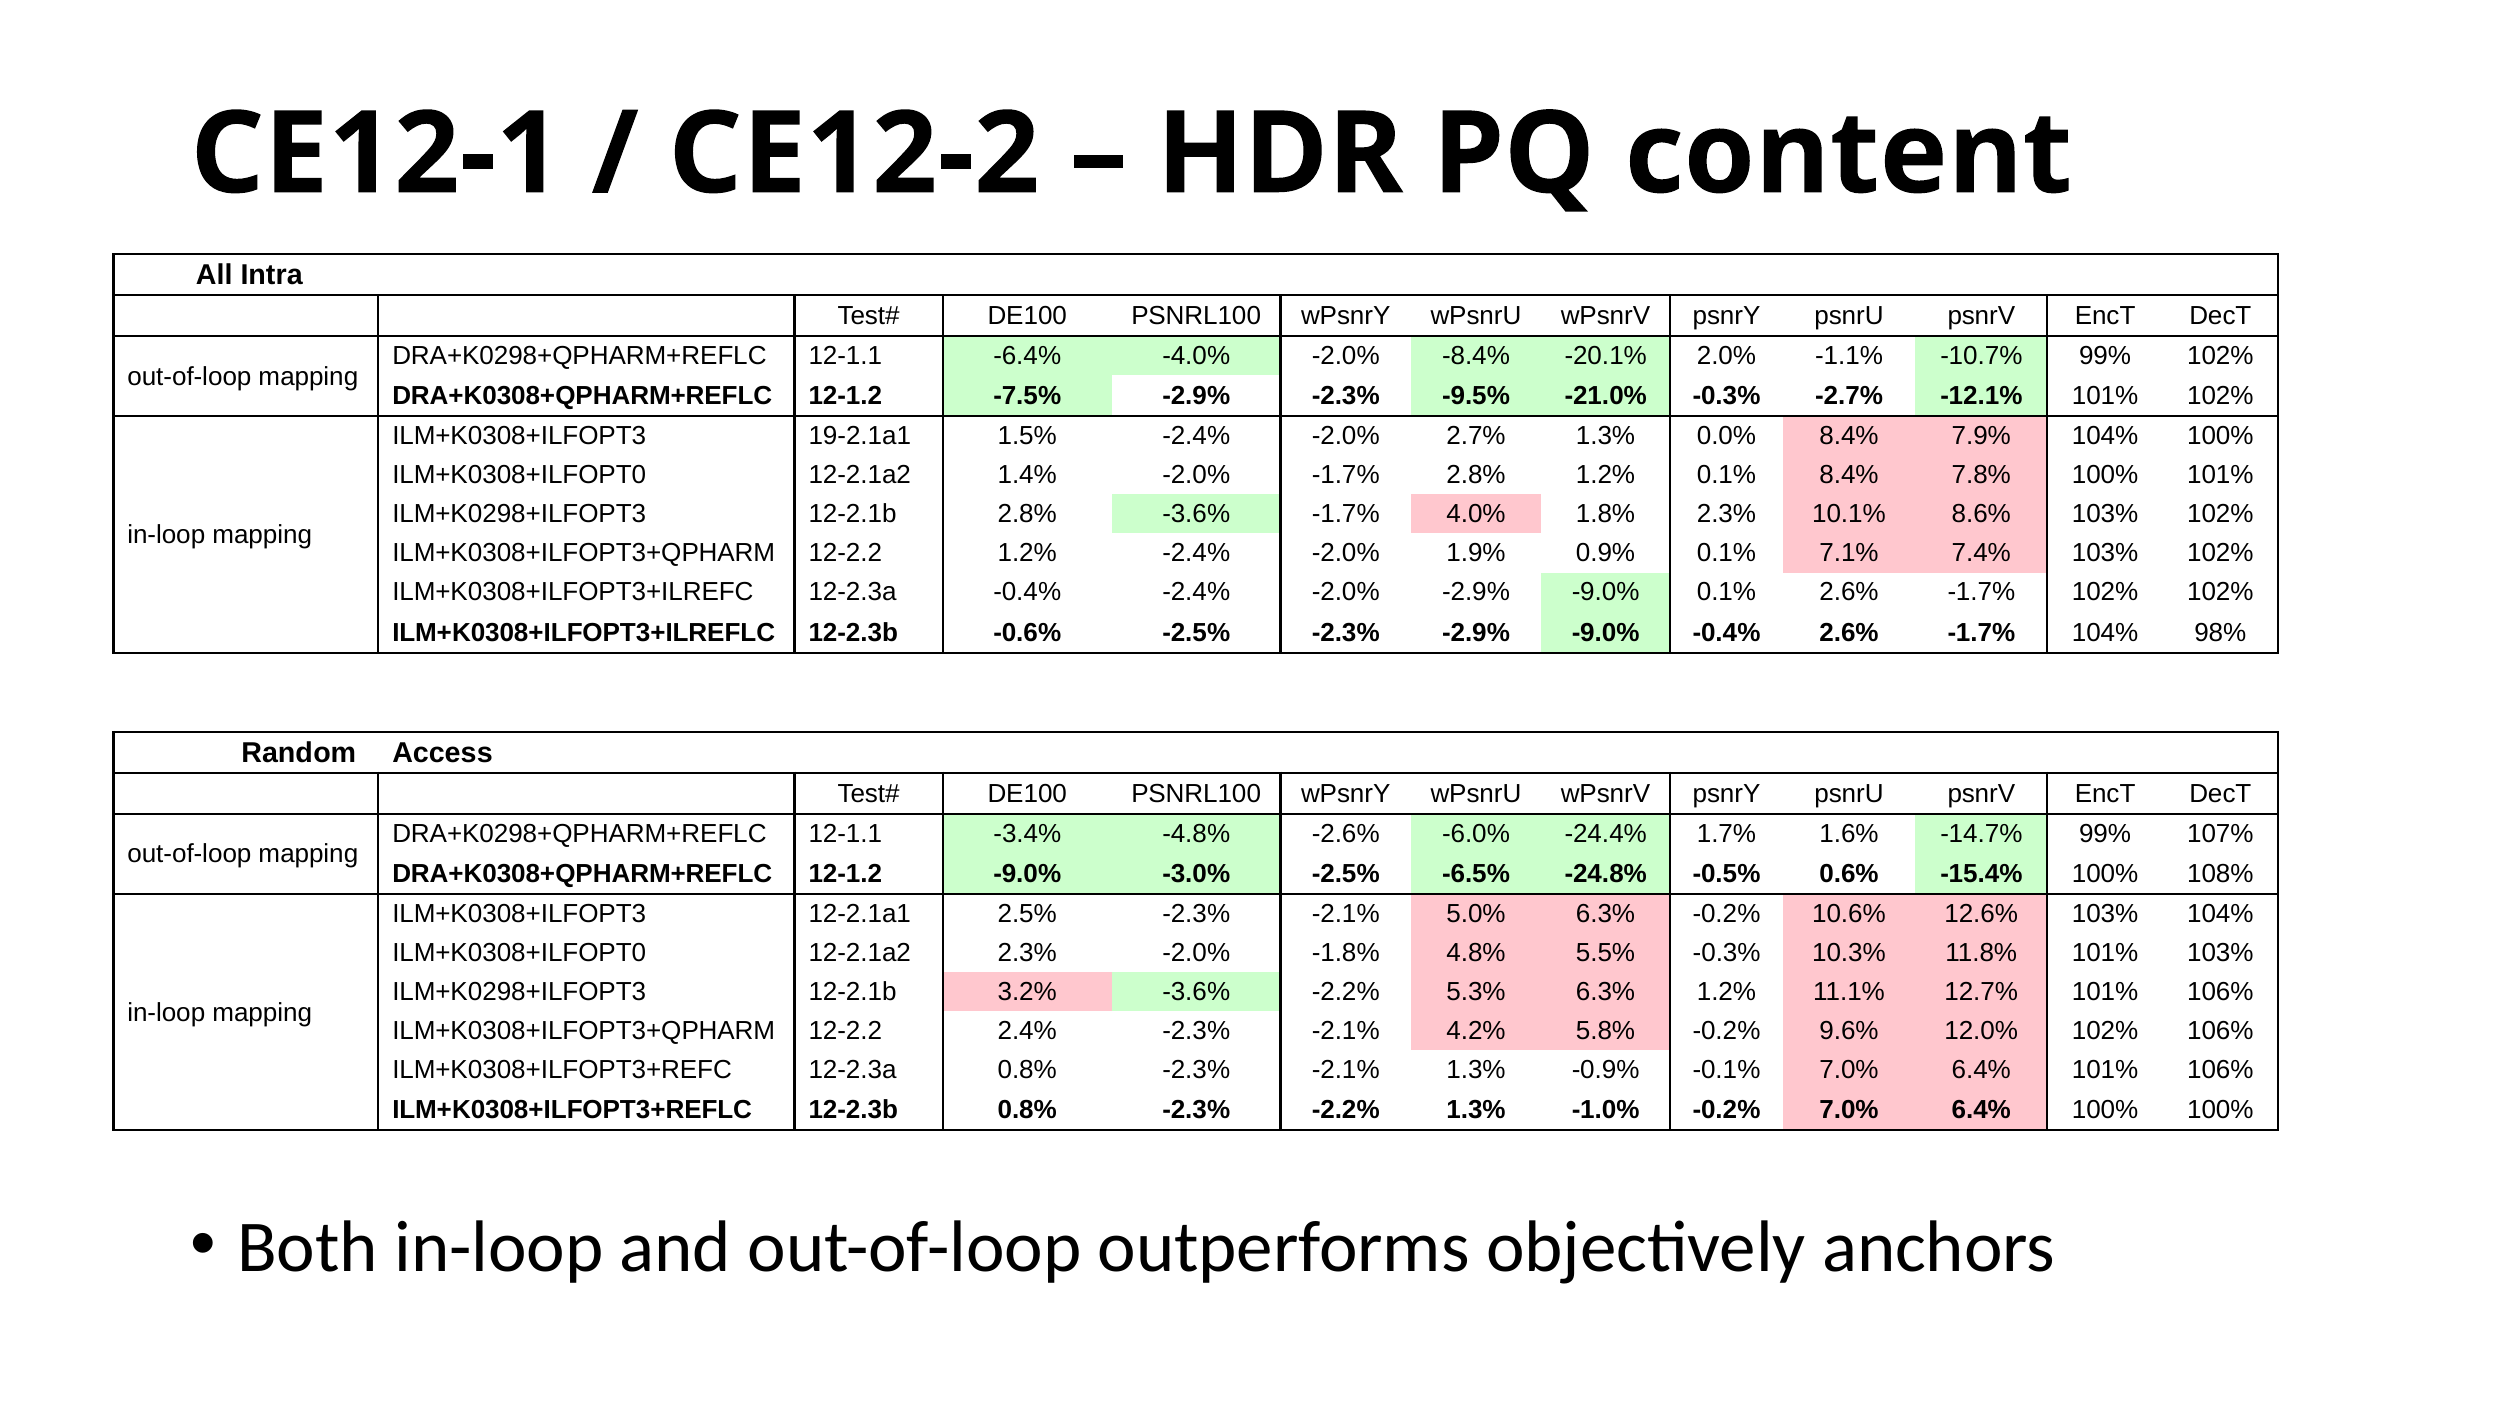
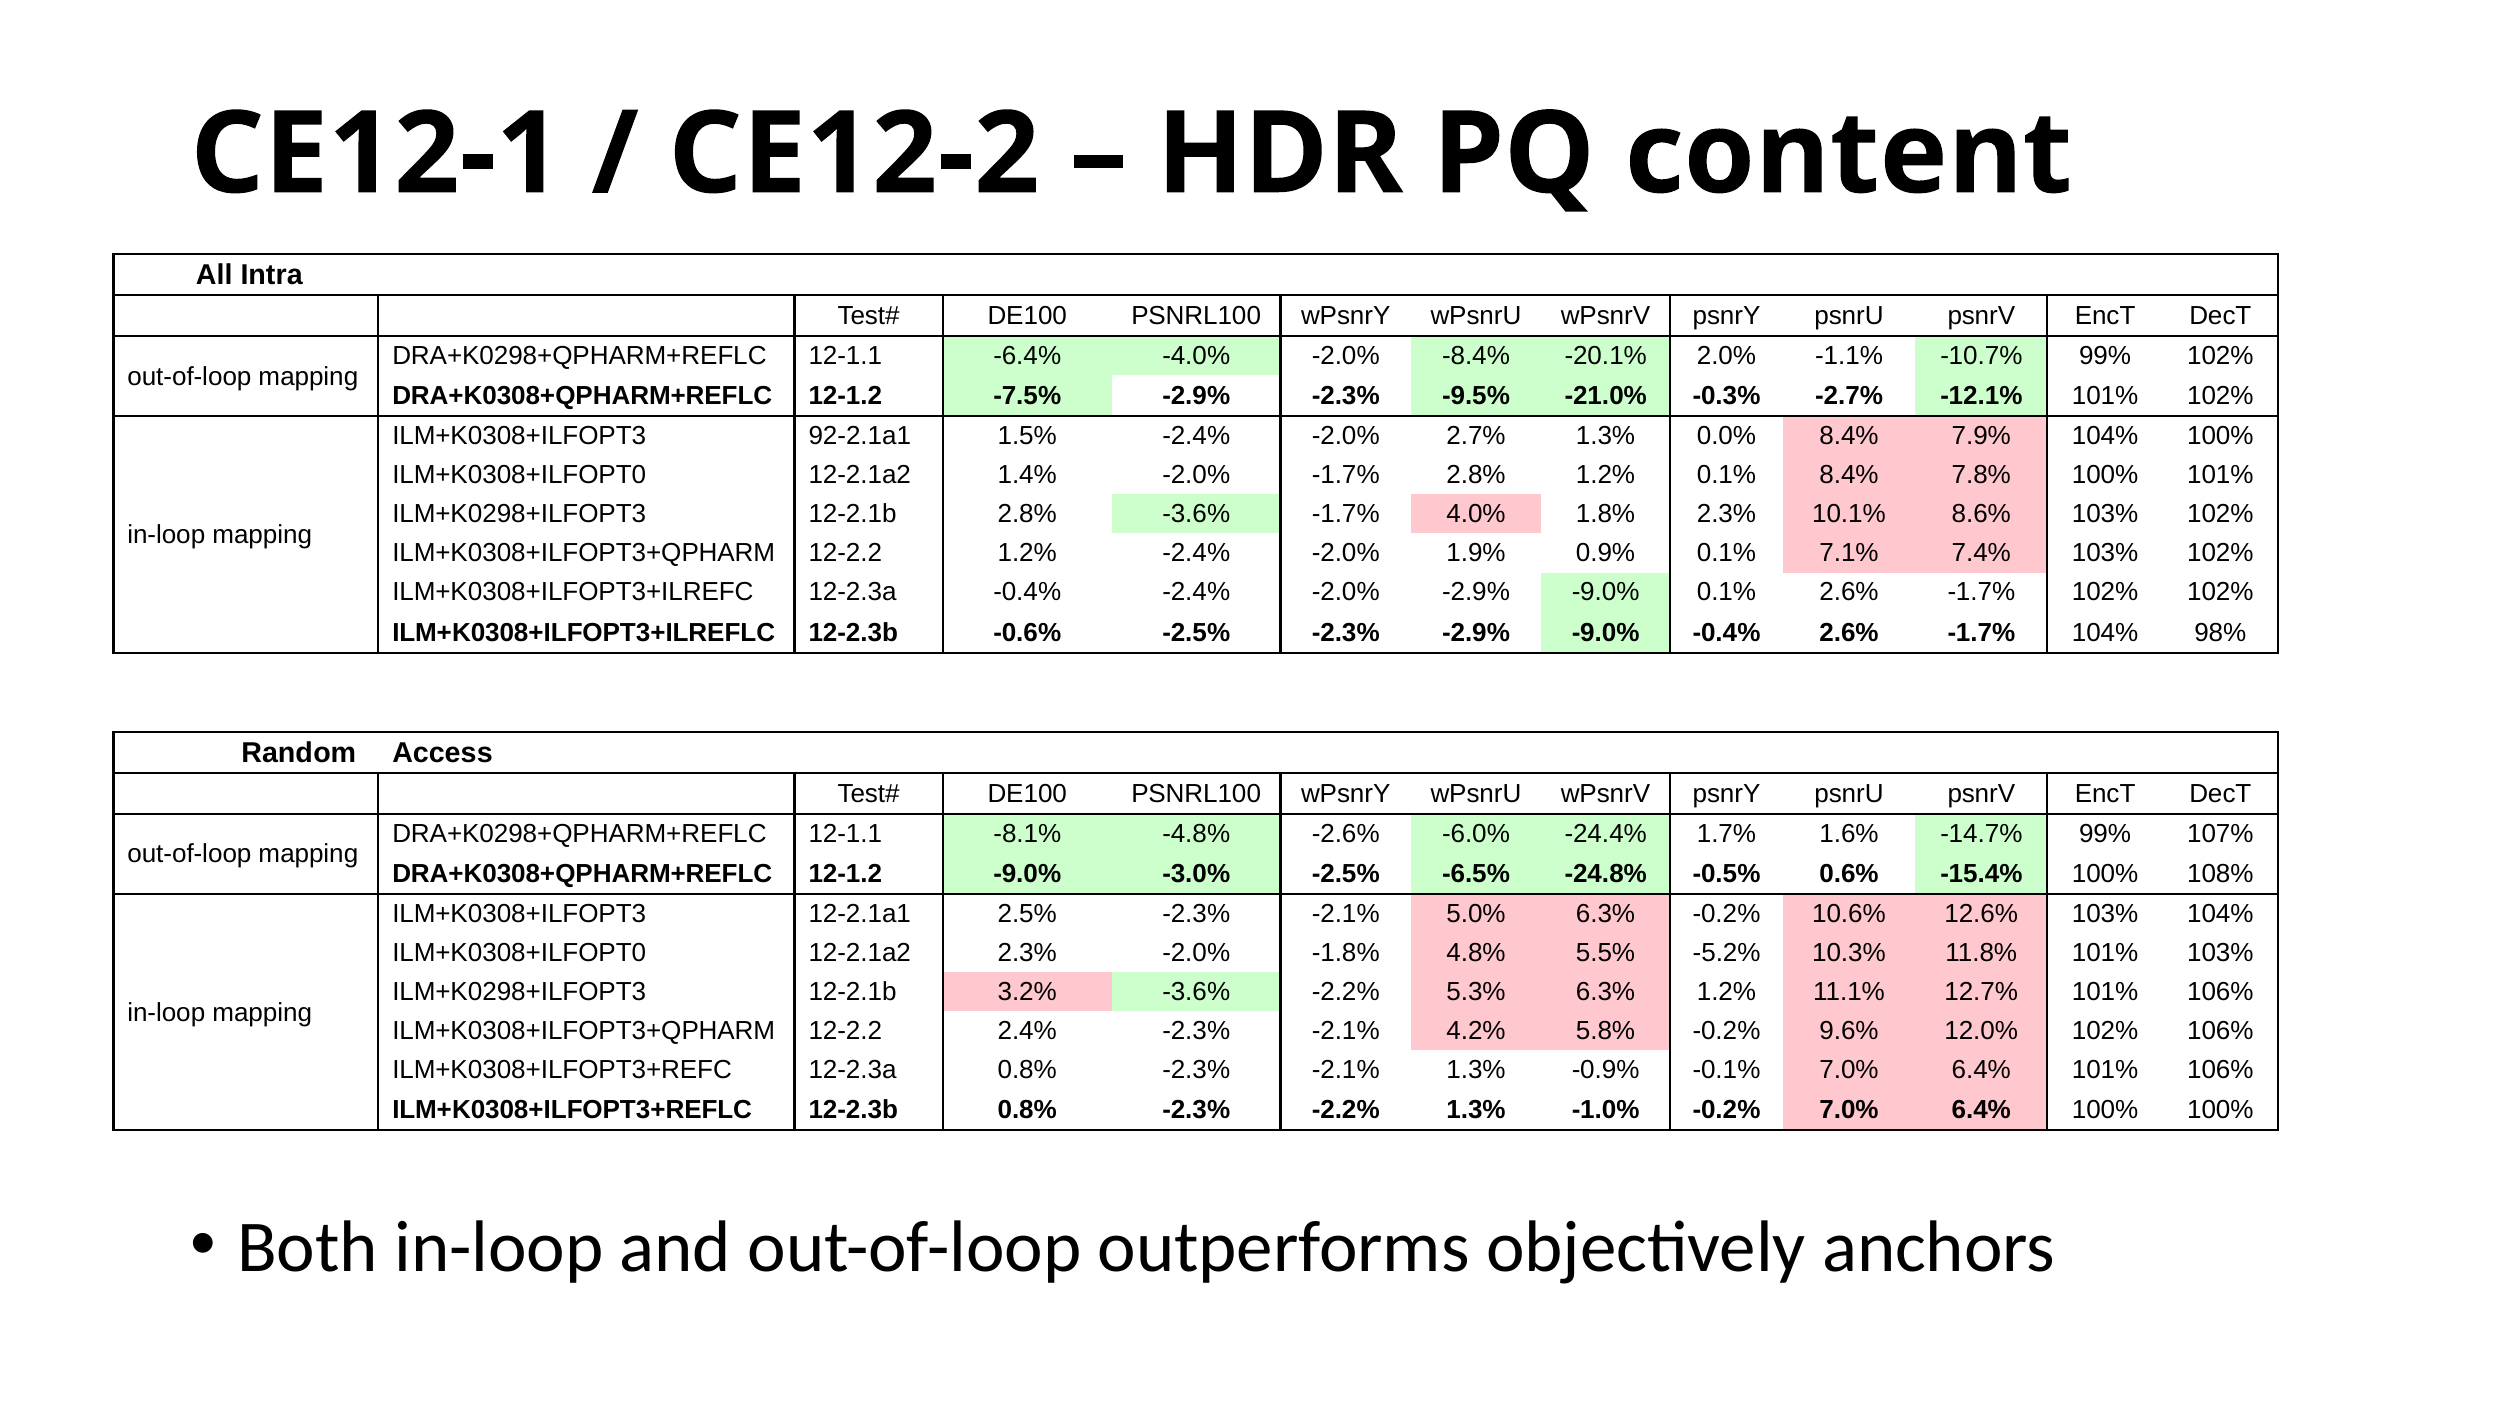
19-2.1a1: 19-2.1a1 -> 92-2.1a1 (860, 436)
-3.4%: -3.4% -> -8.1% (1027, 834)
5.5% -0.3%: -0.3% -> -5.2% (1727, 953)
